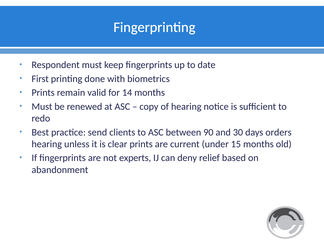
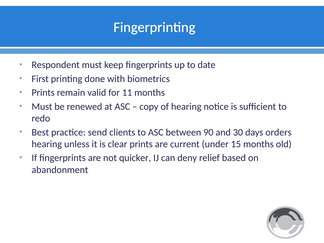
14: 14 -> 11 (127, 93)
experts: experts -> quicker (135, 158)
